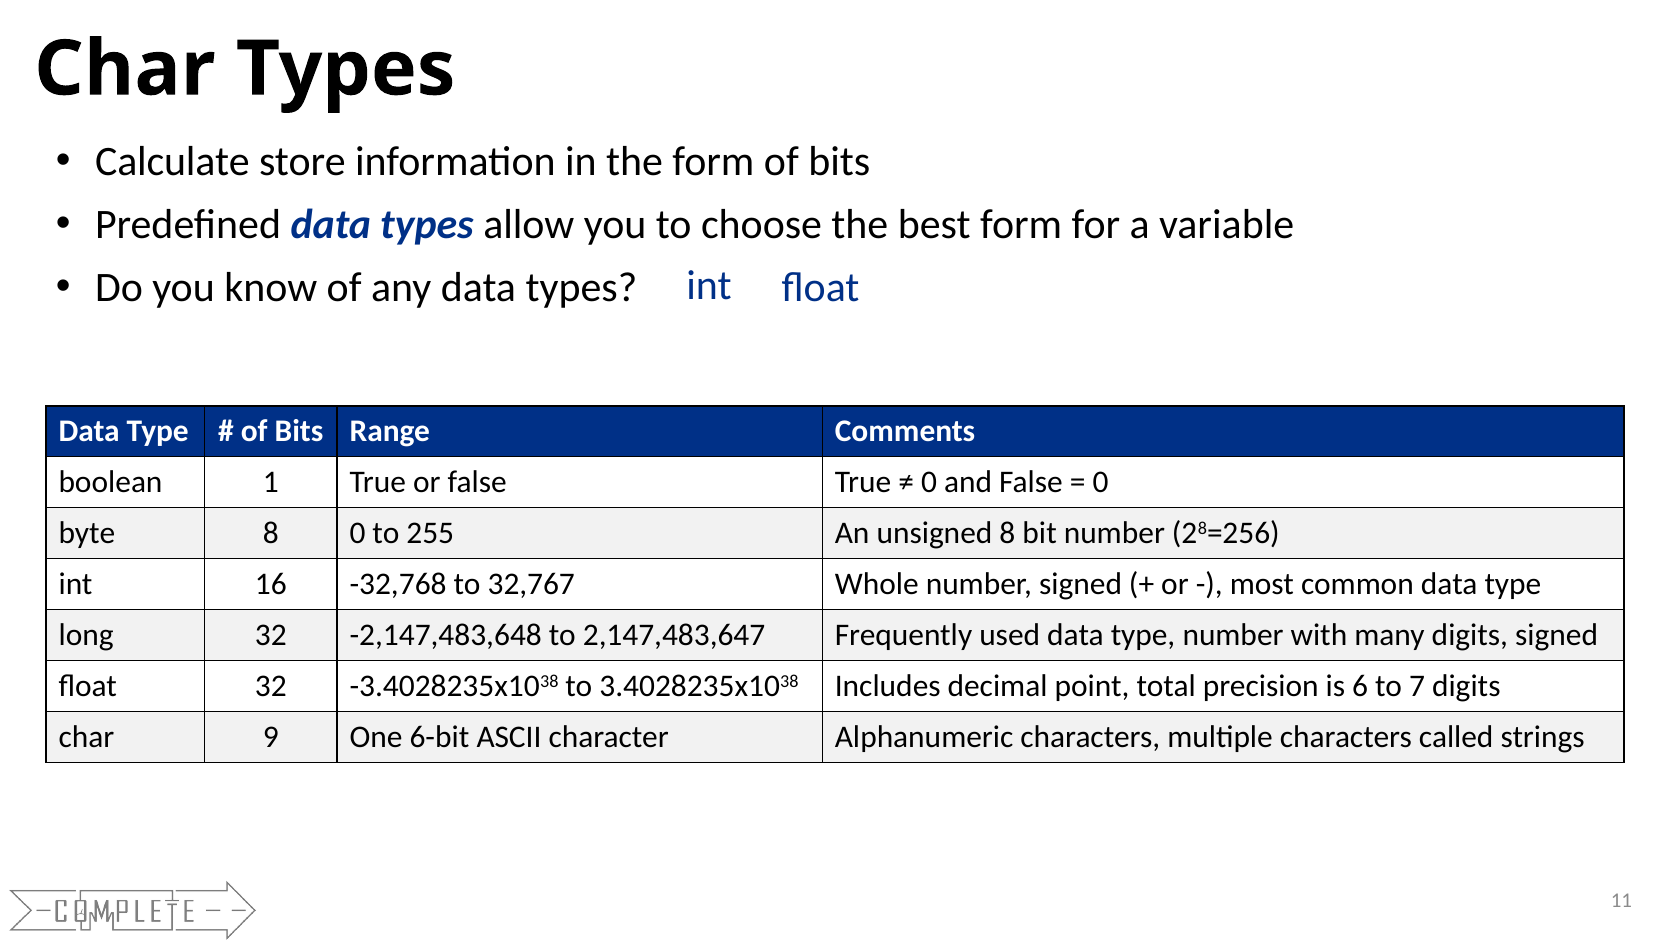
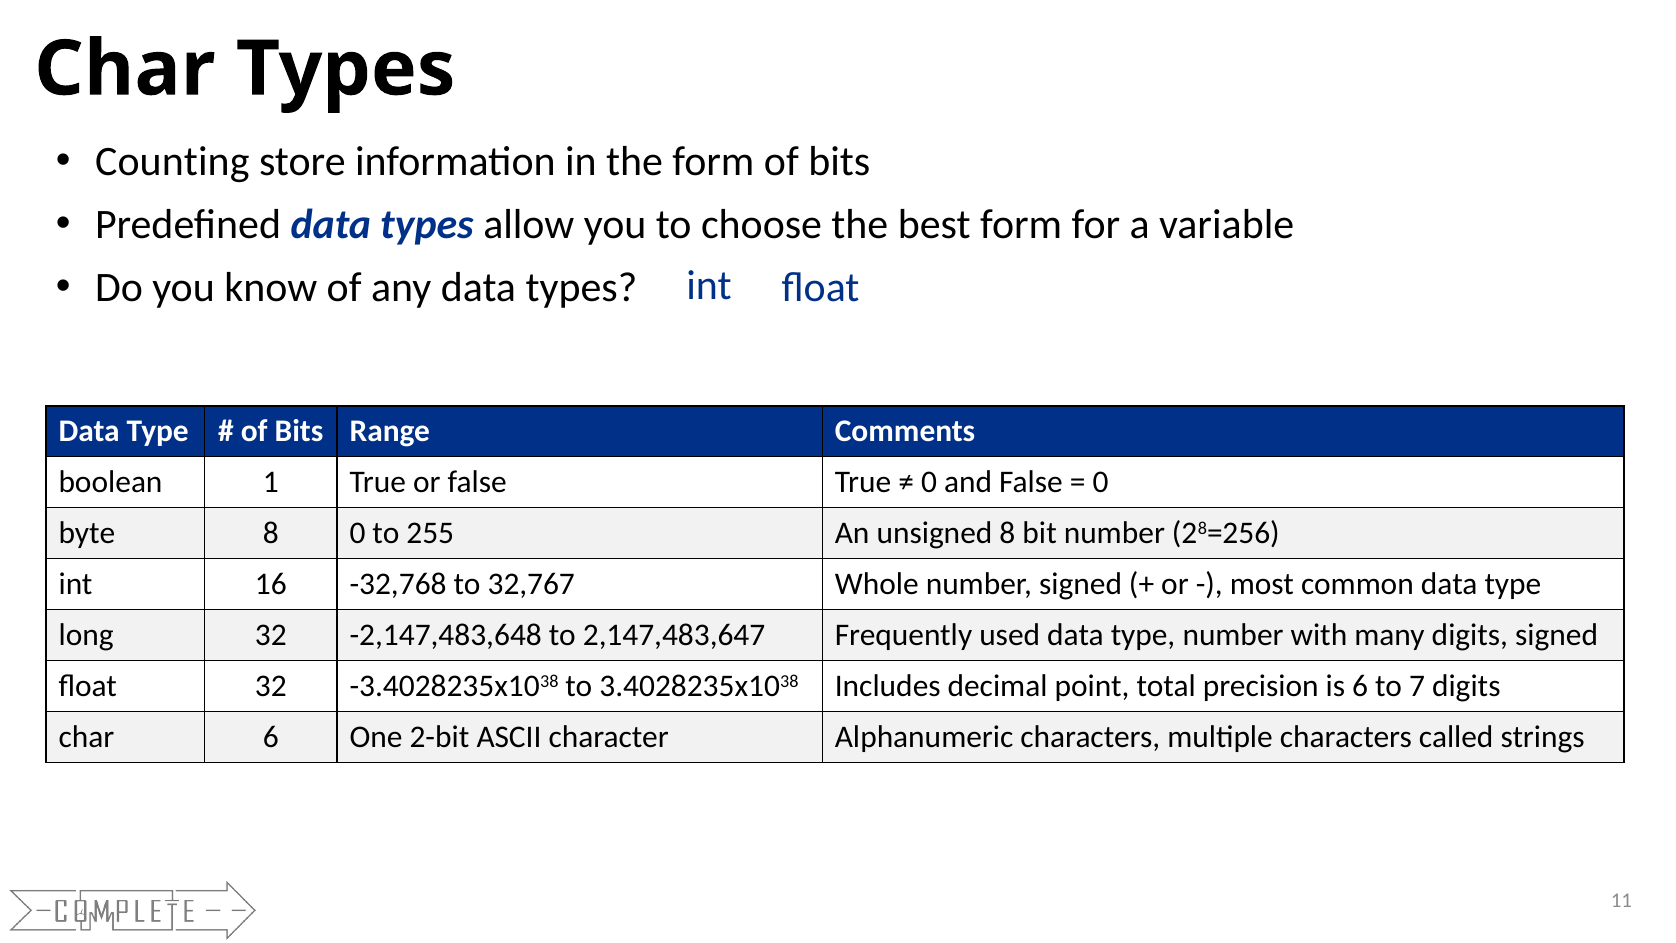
Calculate: Calculate -> Counting (172, 162)
char 9: 9 -> 6 (271, 737)
6-bit: 6-bit -> 2-bit (439, 737)
